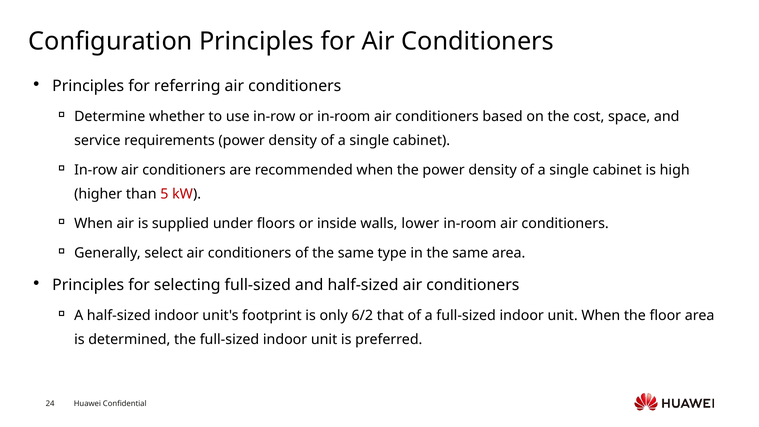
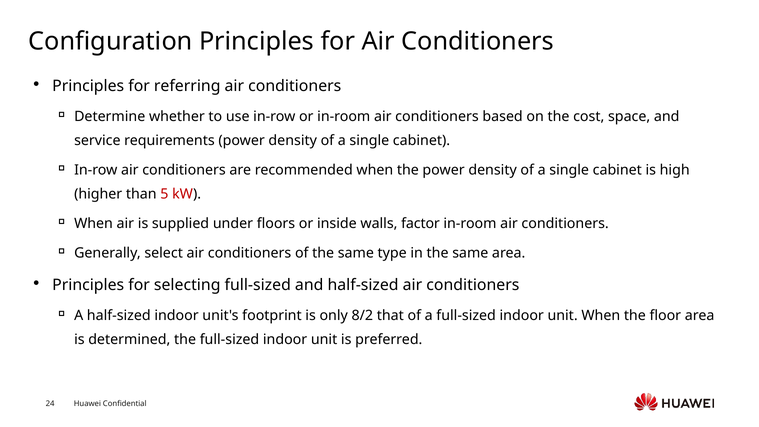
lower: lower -> factor (421, 224)
6/2: 6/2 -> 8/2 (362, 316)
